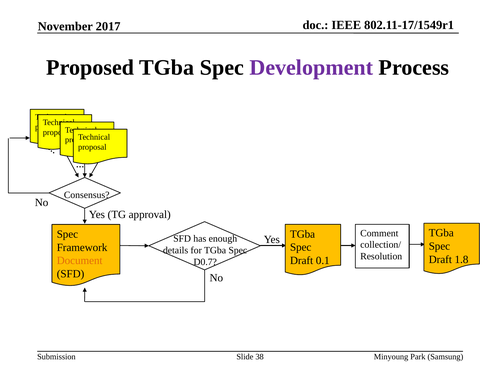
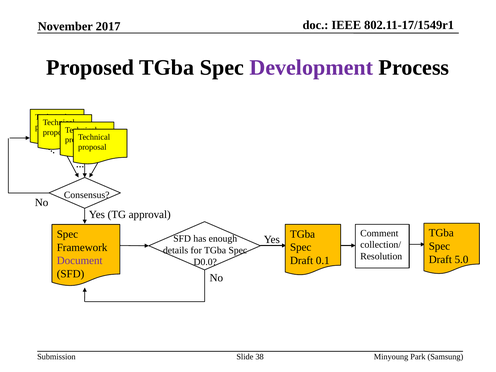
1.8: 1.8 -> 5.0 (461, 259)
Document colour: orange -> purple (80, 261)
D0.7: D0.7 -> D0.0 (205, 262)
